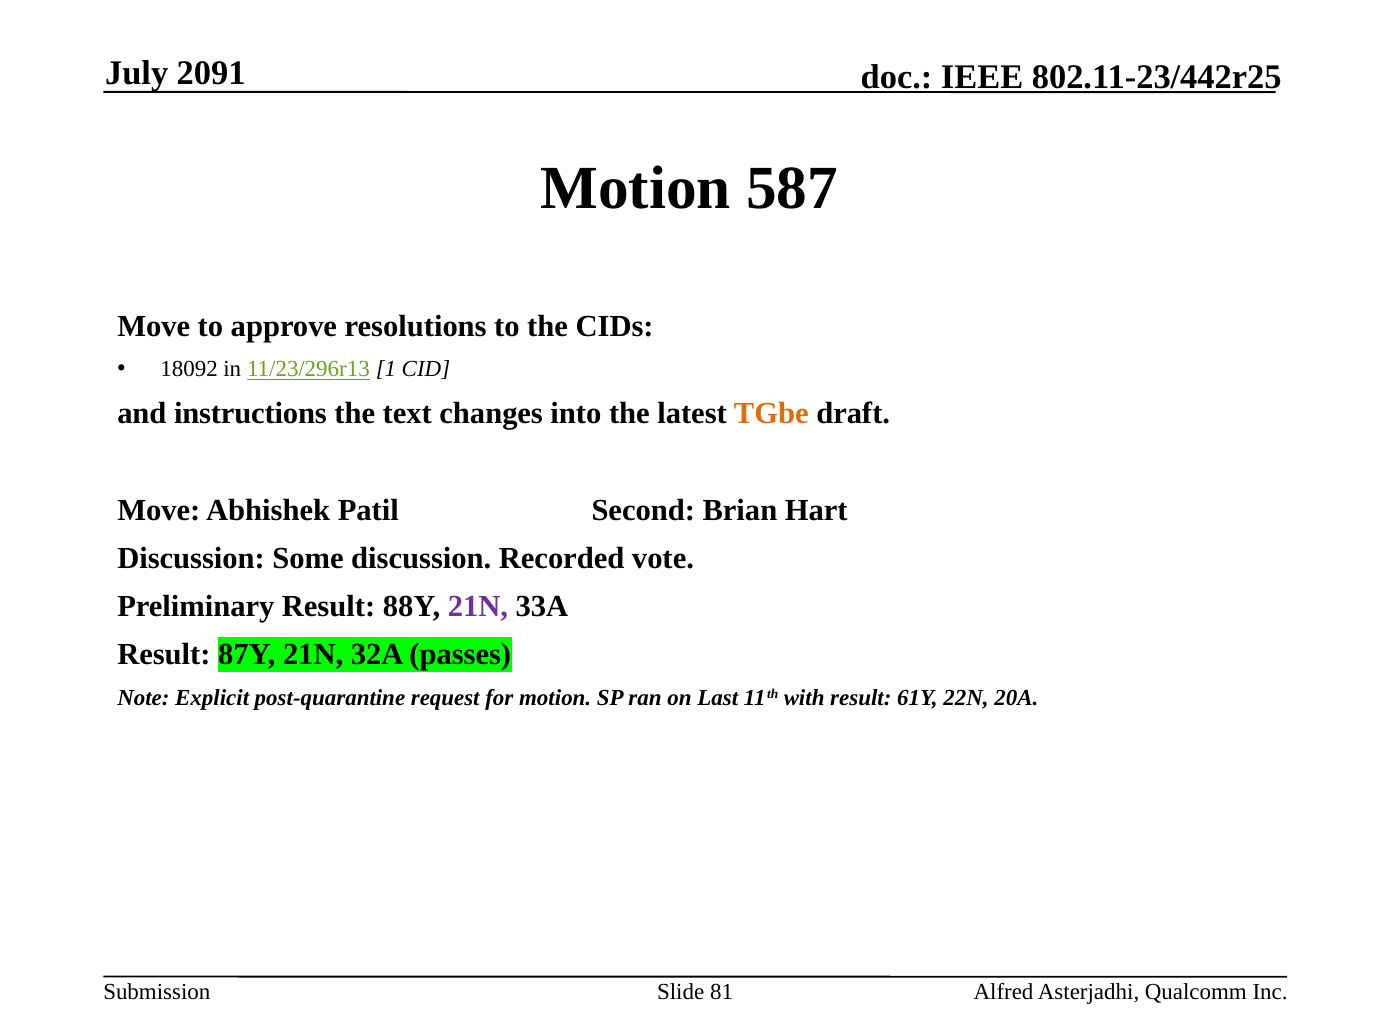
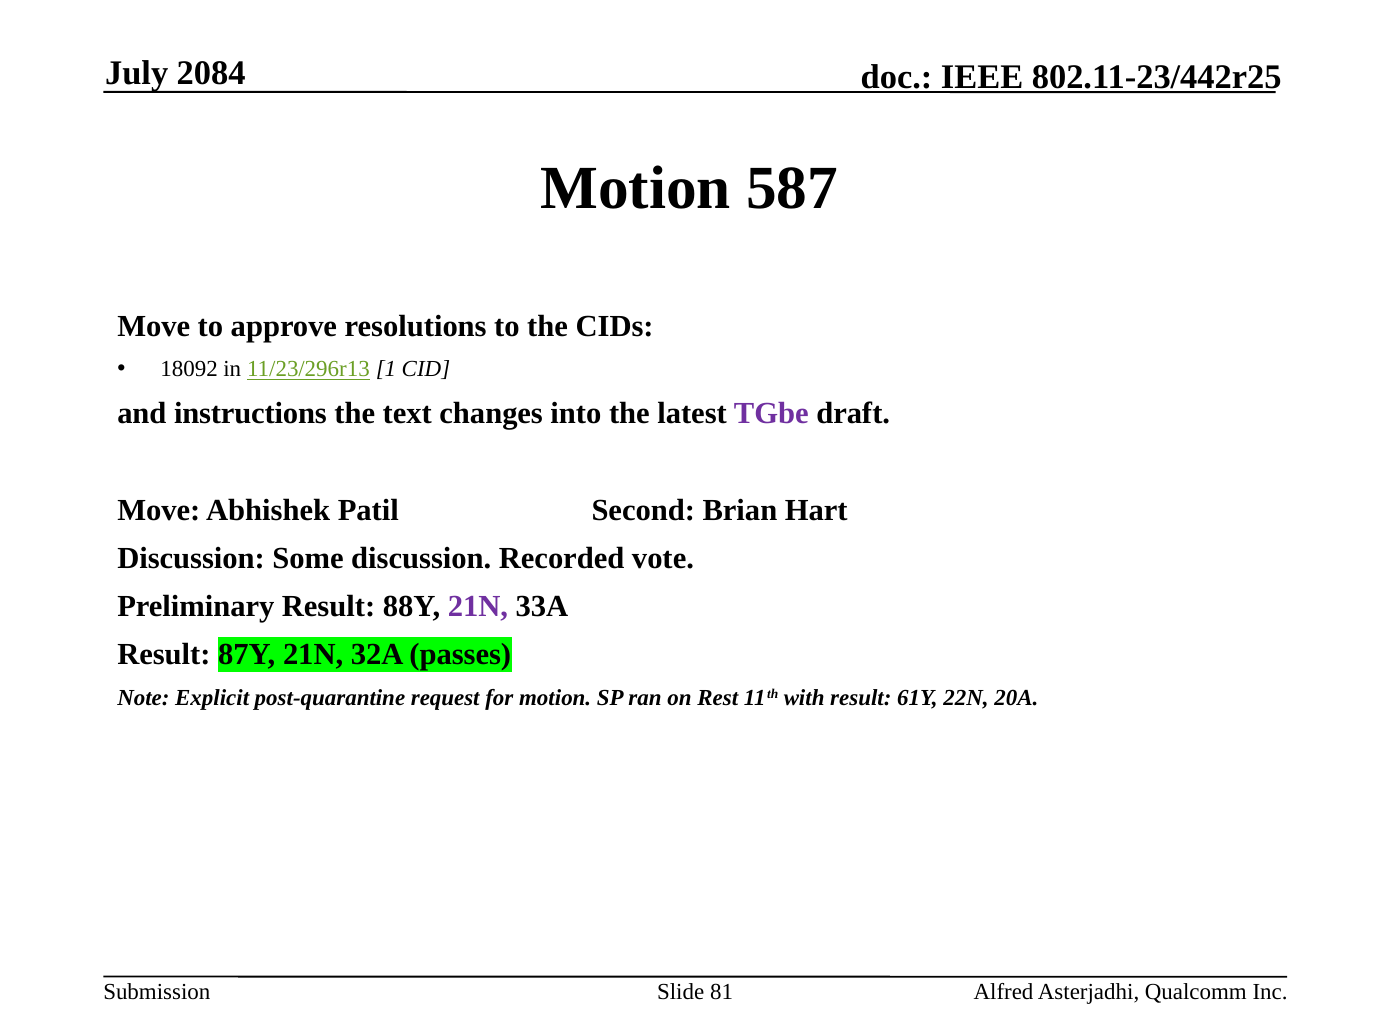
2091: 2091 -> 2084 (211, 73)
TGbe colour: orange -> purple (771, 414)
Last: Last -> Rest (718, 698)
